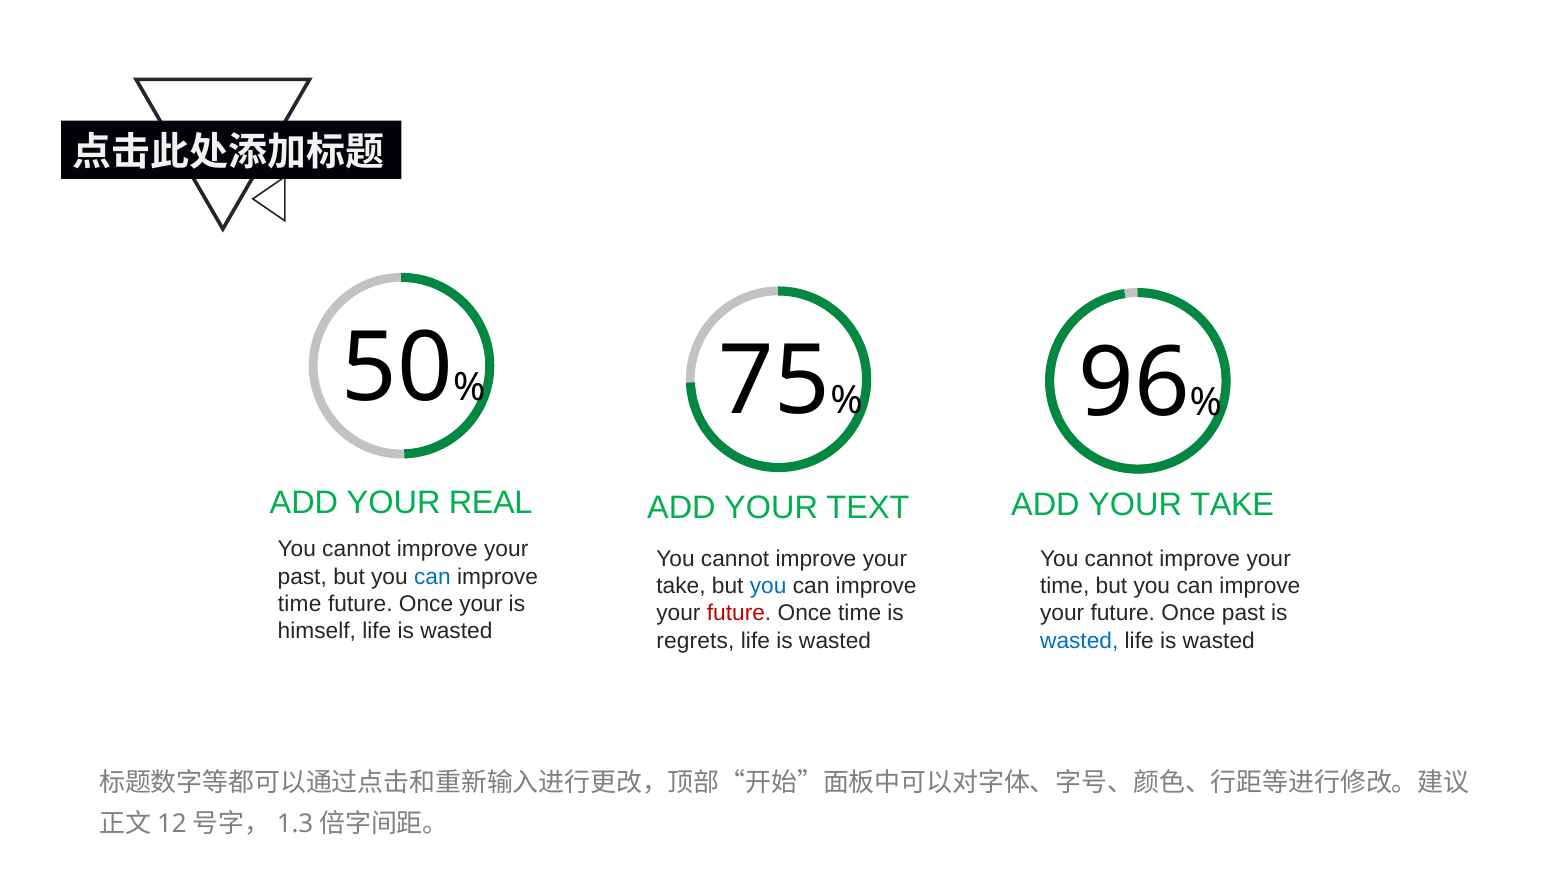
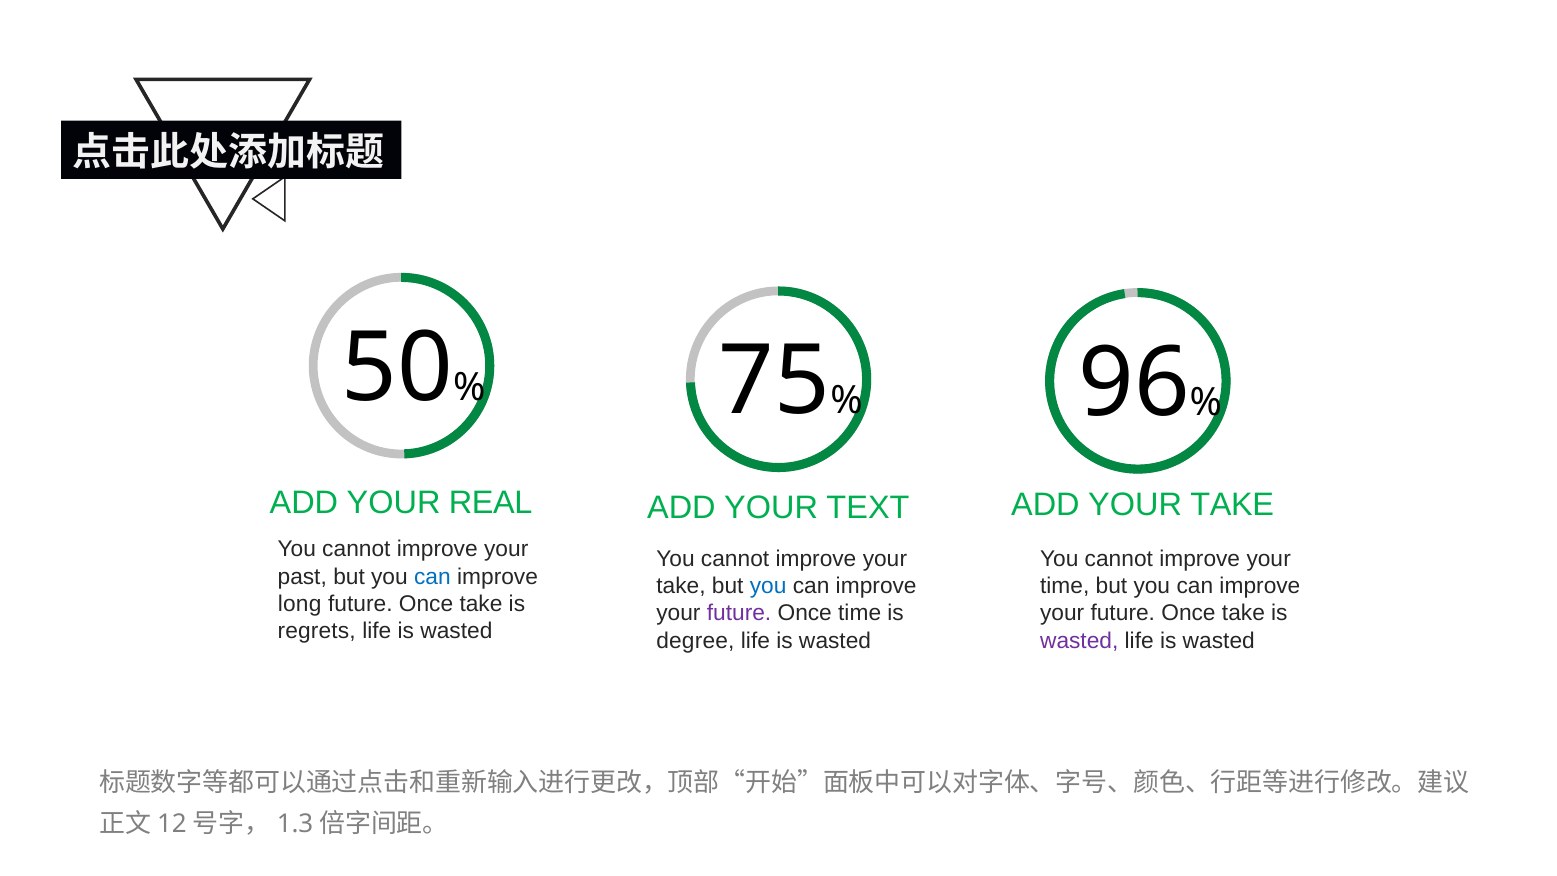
time: time -> long (300, 604)
your: your -> take (481, 604)
future colour: red -> purple (739, 613)
your future Once past: past -> take (1243, 613)
himself: himself -> regrets (317, 631)
regrets: regrets -> degree (695, 640)
wasted colour: blue -> purple (1079, 640)
